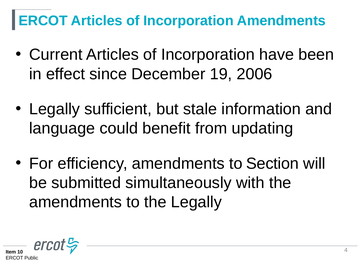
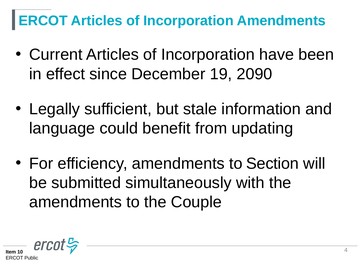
2006: 2006 -> 2090 (255, 74)
the Legally: Legally -> Couple (196, 202)
